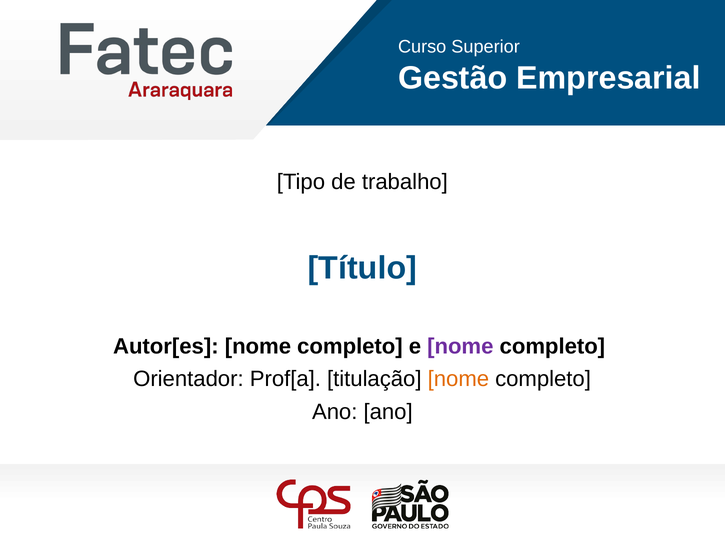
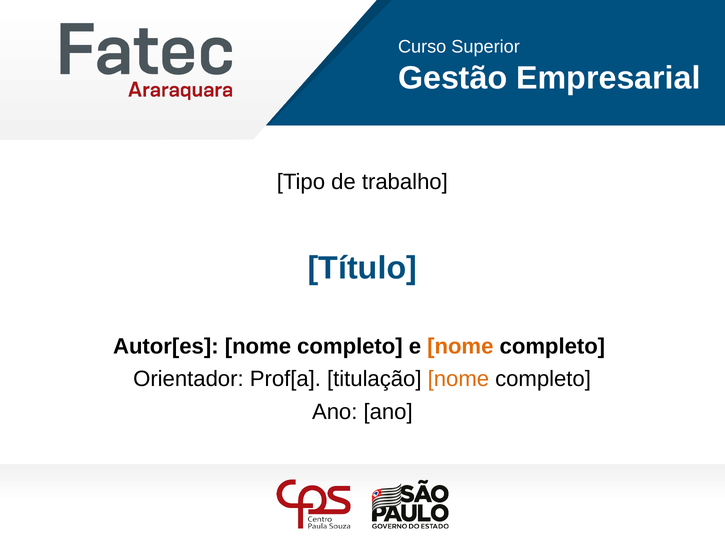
nome colour: purple -> orange (460, 346)
